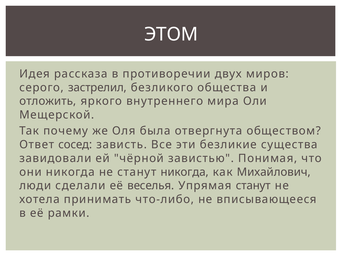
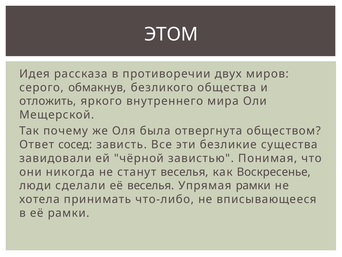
застрелил: застрелил -> обмакнув (97, 87)
станут никогда: никогда -> веселья (185, 172)
Михайлович: Михайлович -> Воскресенье (274, 172)
Упрямая станут: станут -> рамки (253, 185)
